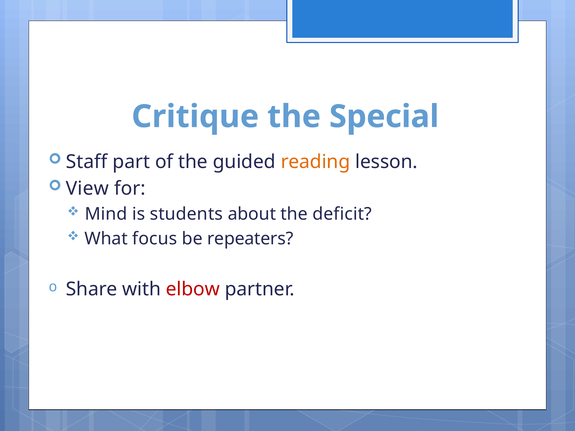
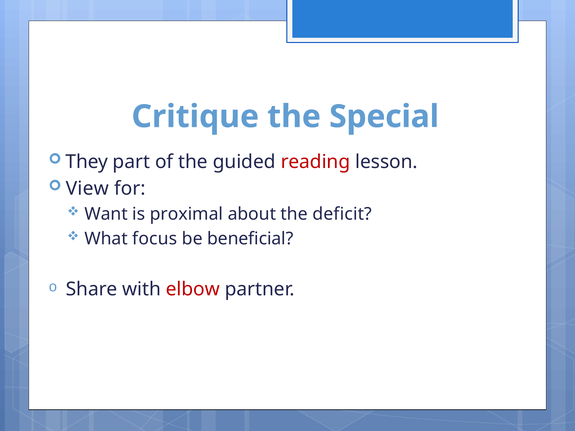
Staff: Staff -> They (87, 162)
reading colour: orange -> red (315, 162)
Mind: Mind -> Want (106, 214)
students: students -> proximal (186, 214)
repeaters: repeaters -> beneficial (250, 239)
